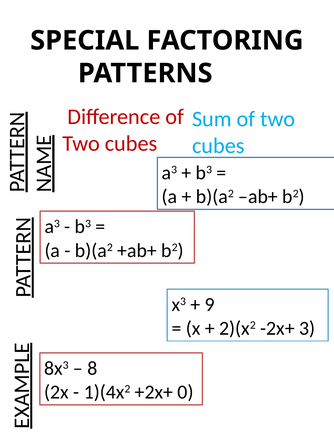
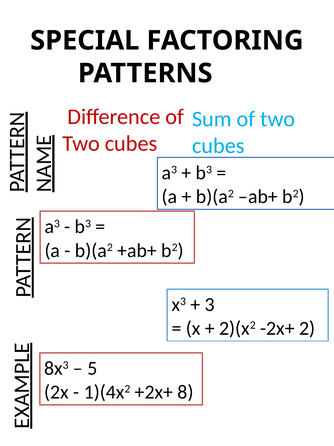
9: 9 -> 3 (210, 304)
3: 3 -> 2 (307, 328)
8: 8 -> 5 (92, 368)
0: 0 -> 8 (186, 392)
